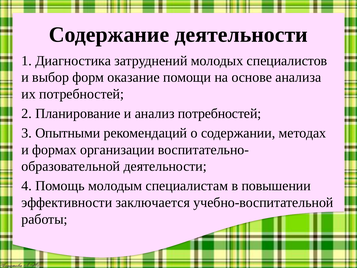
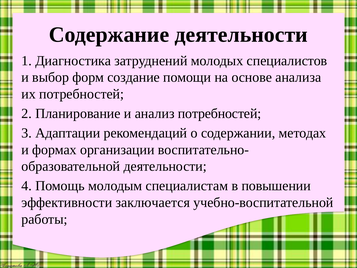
оказание: оказание -> создание (134, 77)
Опытными: Опытными -> Адаптации (68, 133)
